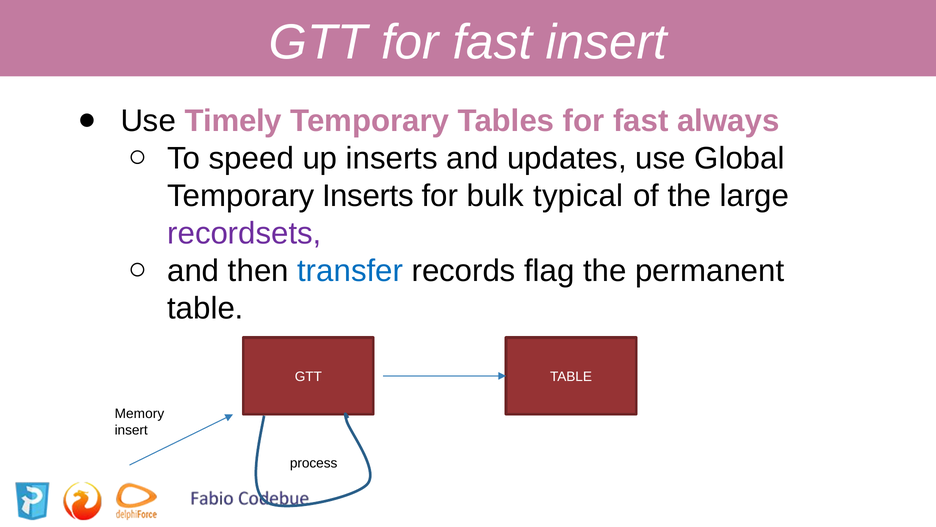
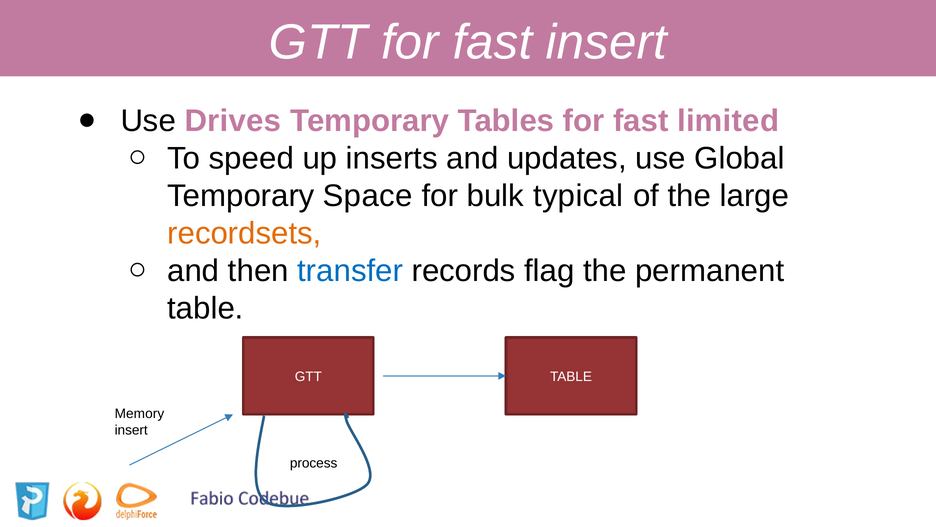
Timely: Timely -> Drives (233, 121)
always: always -> limited (728, 121)
Temporary Inserts: Inserts -> Space (368, 196)
recordsets colour: purple -> orange (244, 233)
